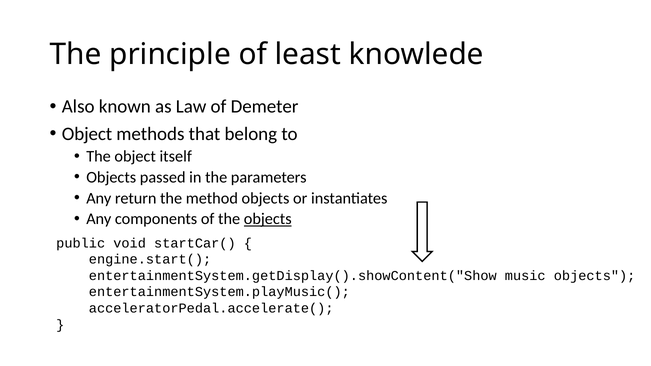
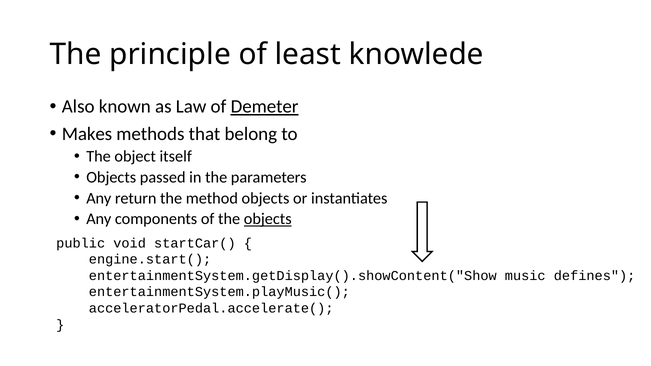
Demeter underline: none -> present (265, 107)
Object: Object -> Makes (87, 134)
music objects: objects -> defines (595, 276)
